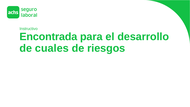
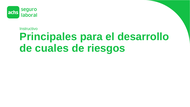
Encontrada: Encontrada -> Principales (48, 37)
